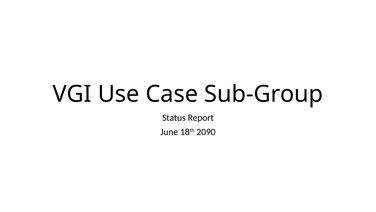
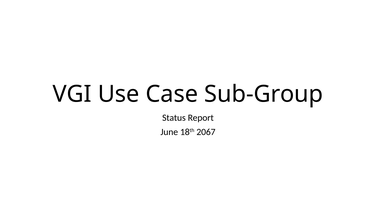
2090: 2090 -> 2067 (206, 132)
